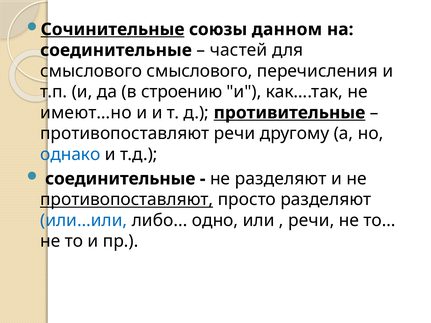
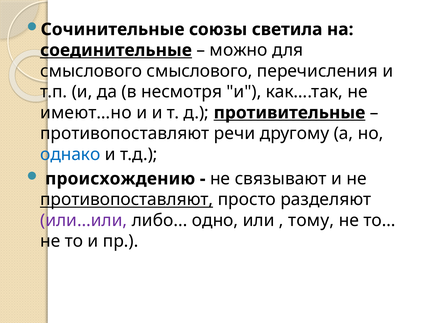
Сочинительные underline: present -> none (113, 29)
данном: данном -> светила (287, 29)
соединительные underline: none -> present (116, 50)
частей: частей -> можно (239, 50)
строению: строению -> несмотря (182, 92)
соединительные: соединительные -> происхождению (120, 179)
не разделяют: разделяют -> связывают (281, 179)
или…или colour: blue -> purple (84, 221)
речи: речи -> тому (311, 221)
